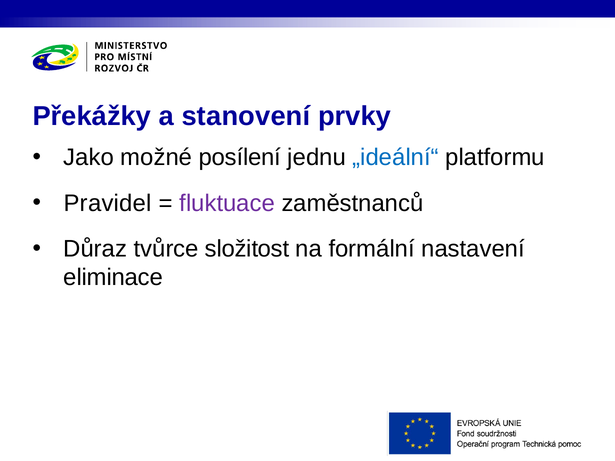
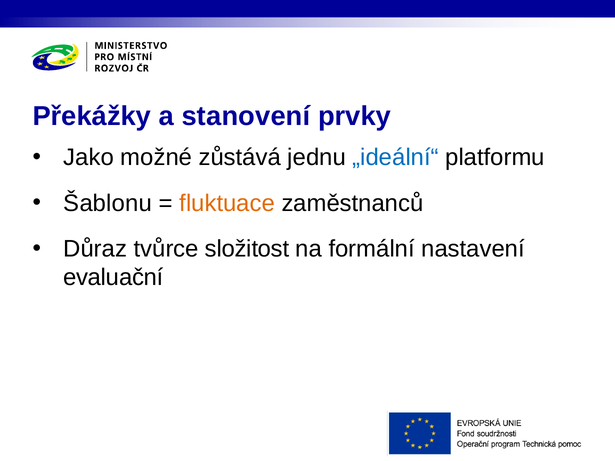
posílení: posílení -> zůstává (240, 158)
Pravidel: Pravidel -> Šablonu (108, 203)
fluktuace colour: purple -> orange (227, 203)
eliminace: eliminace -> evaluační (113, 278)
